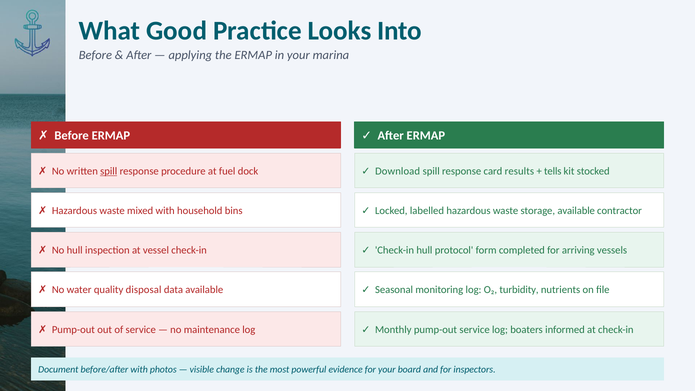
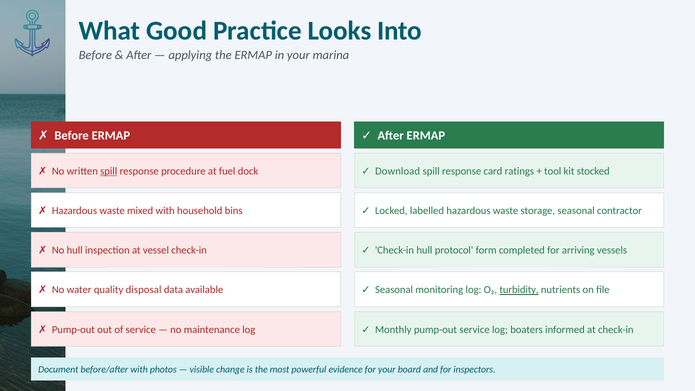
results: results -> ratings (519, 171)
tells: tells -> tool (553, 171)
storage available: available -> seasonal (576, 211)
turbidity underline: none -> present (519, 290)
